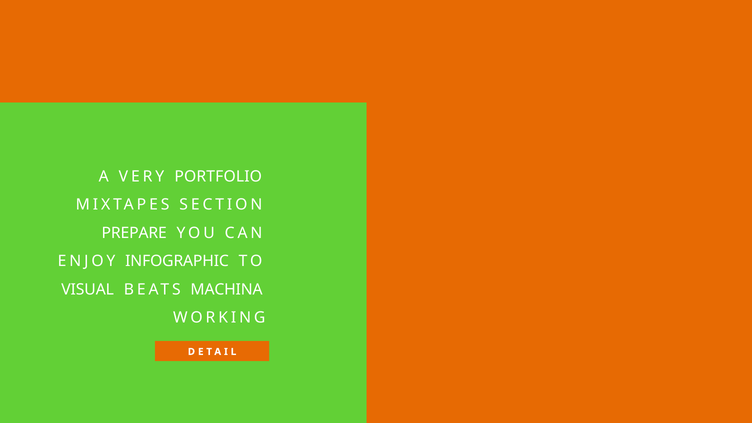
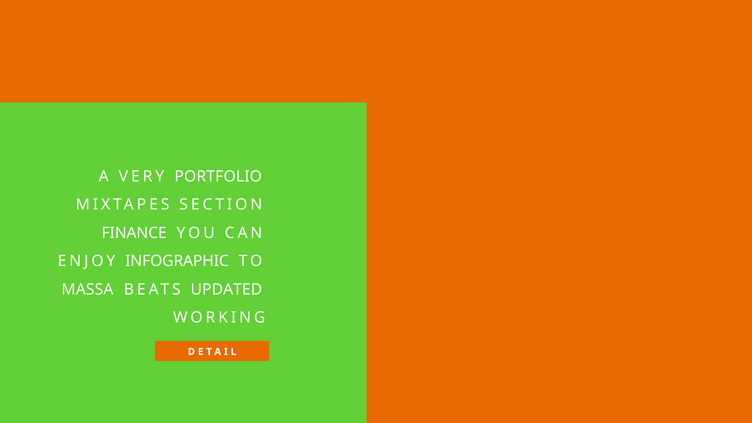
PREPARE: PREPARE -> FINANCE (134, 233)
VISUAL: VISUAL -> MASSA (87, 289)
MACHINA: MACHINA -> UPDATED (226, 289)
